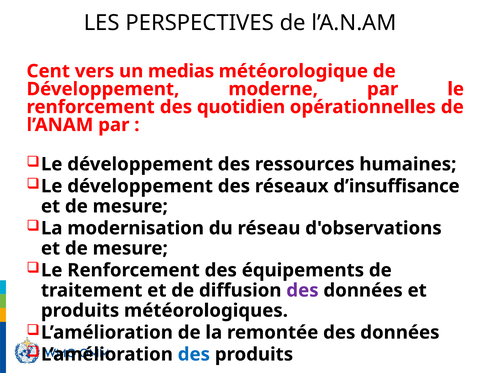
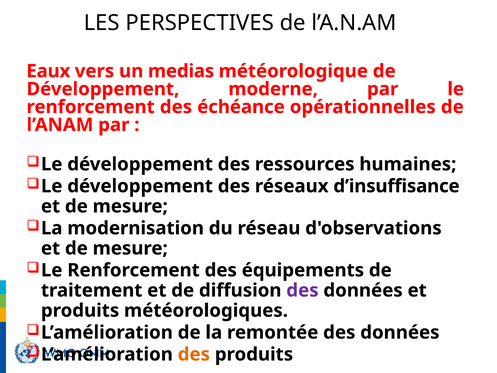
Cent: Cent -> Eaux (48, 71)
quotidien: quotidien -> échéance (241, 107)
des colour: blue -> orange (194, 354)
